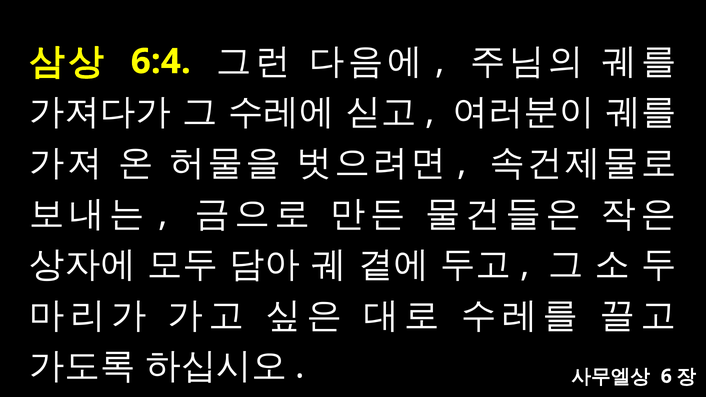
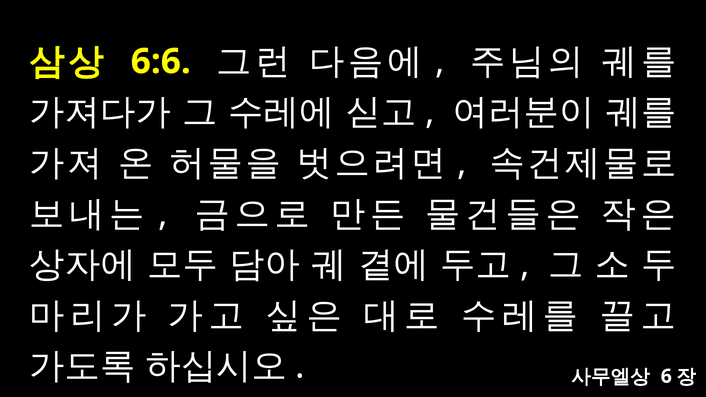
6:4: 6:4 -> 6:6 (161, 62)
